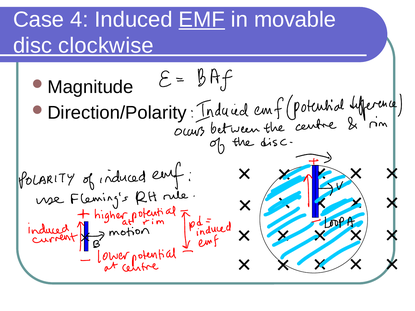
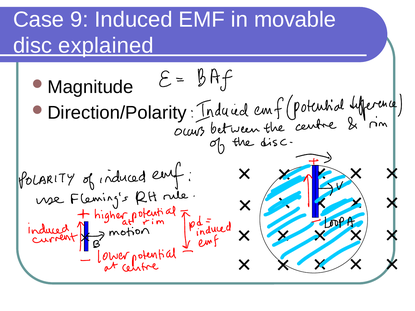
4: 4 -> 9 (79, 19)
EMF underline: present -> none (202, 19)
clockwise: clockwise -> explained (106, 46)
